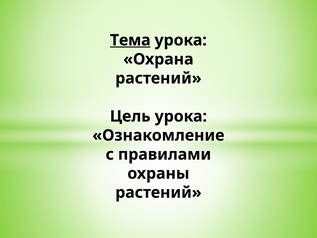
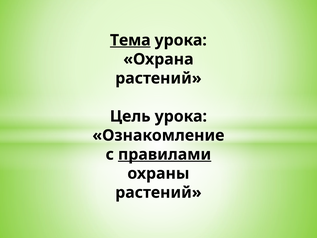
правилами underline: none -> present (165, 154)
